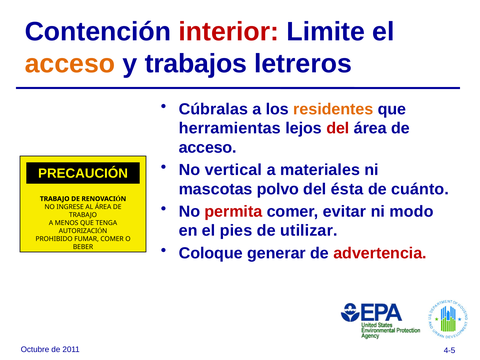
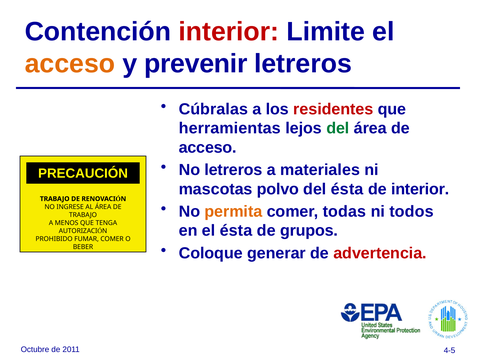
trabajos: trabajos -> prevenir (196, 64)
residentes colour: orange -> red (333, 109)
del colour: red -> green (338, 128)
No vertical: vertical -> letreros (233, 170)
de cuánto: cuánto -> interior (420, 189)
permita colour: red -> orange (233, 212)
evitar: evitar -> todas (344, 212)
modo: modo -> todos (411, 212)
el pies: pies -> ésta (236, 231)
utilizar: utilizar -> grupos (309, 231)
